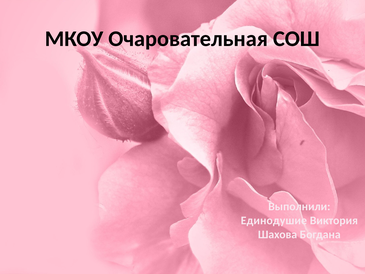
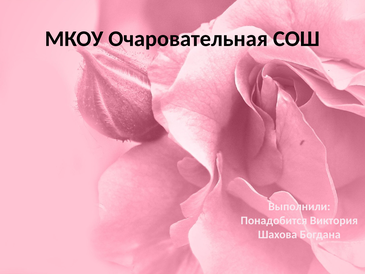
Единодушие: Единодушие -> Понадобится (274, 220)
